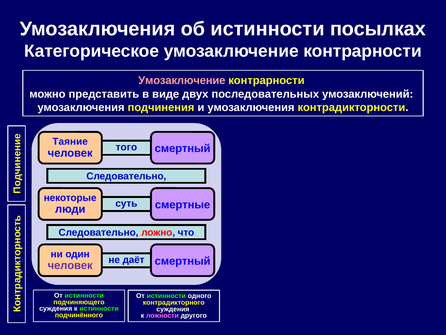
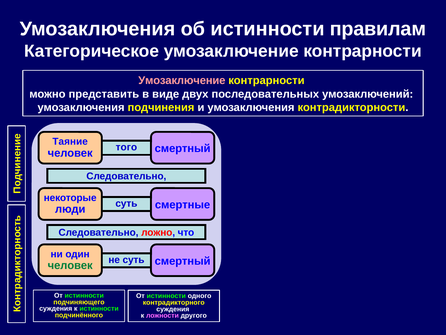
посылках: посылках -> правилам (378, 29)
не даёт: даёт -> суть (134, 259)
человек colour: purple -> green (70, 265)
